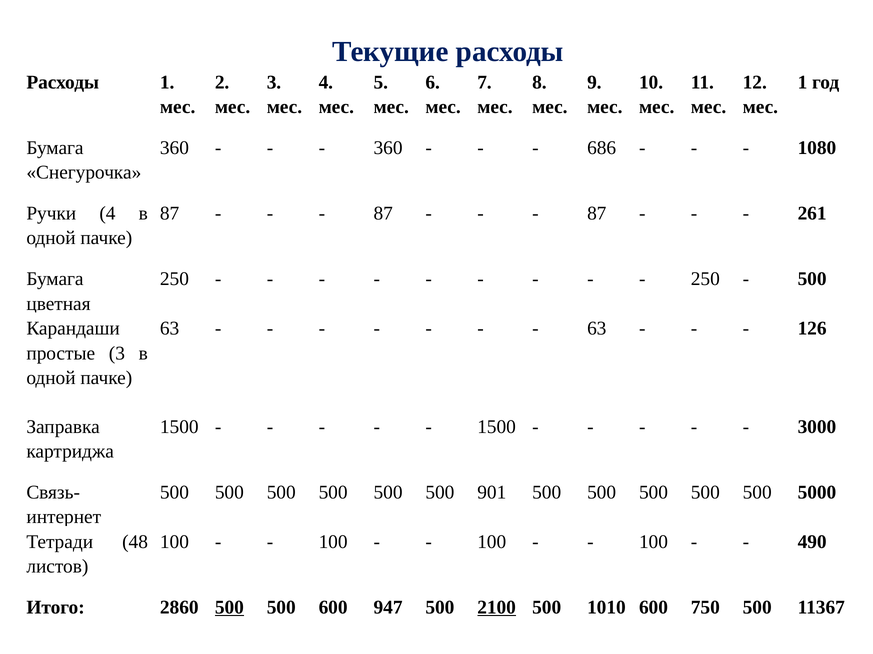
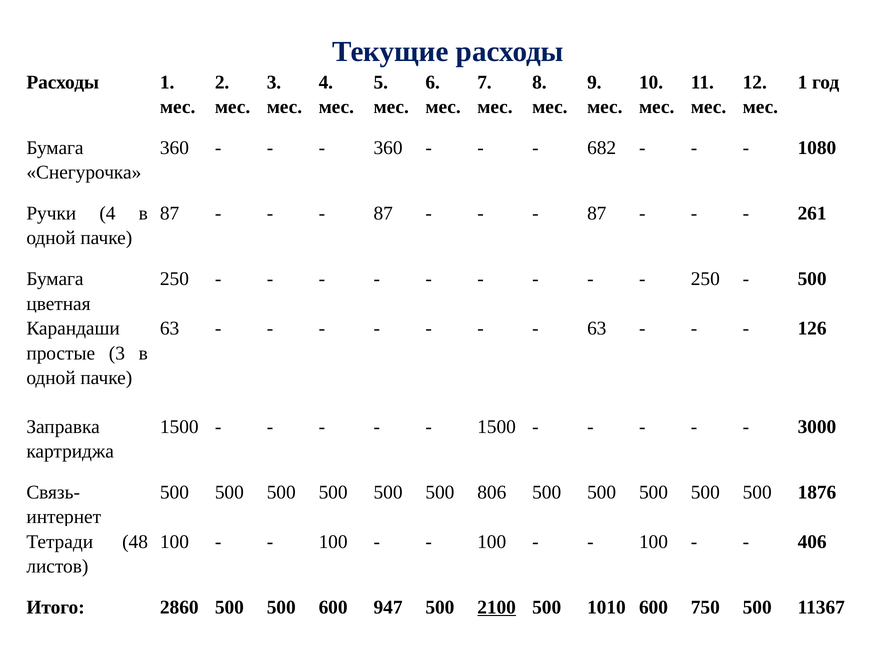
686: 686 -> 682 (602, 148)
901: 901 -> 806 (492, 493)
5000: 5000 -> 1876 (817, 493)
490: 490 -> 406 (812, 542)
500 underline: present -> none (229, 608)
